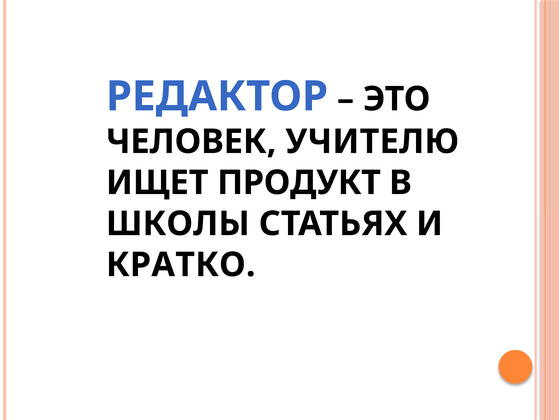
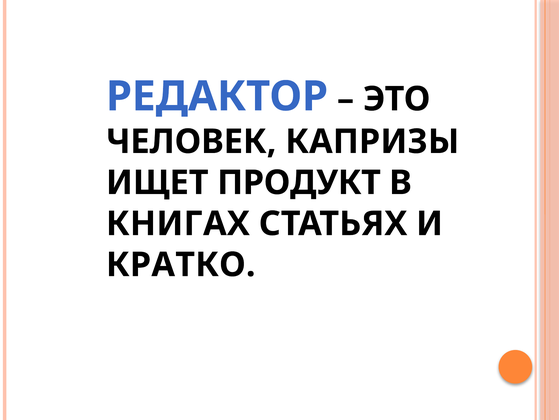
УЧИТЕЛЮ: УЧИТЕЛЮ -> КАПРИЗЫ (372, 141)
ШКОЛЫ: ШКОЛЫ -> КНИГАХ (178, 223)
